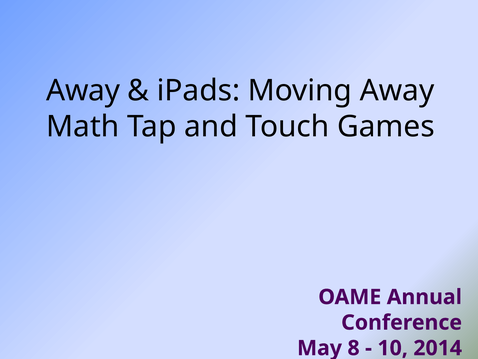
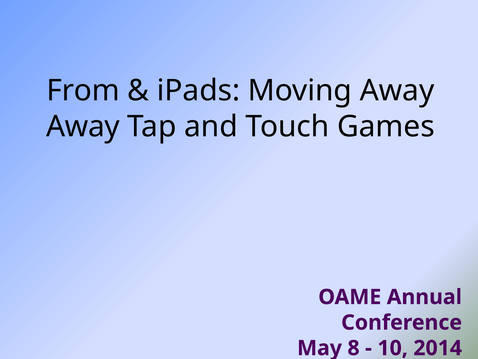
Away: Away -> From (83, 91)
Math: Math -> Away (83, 126)
